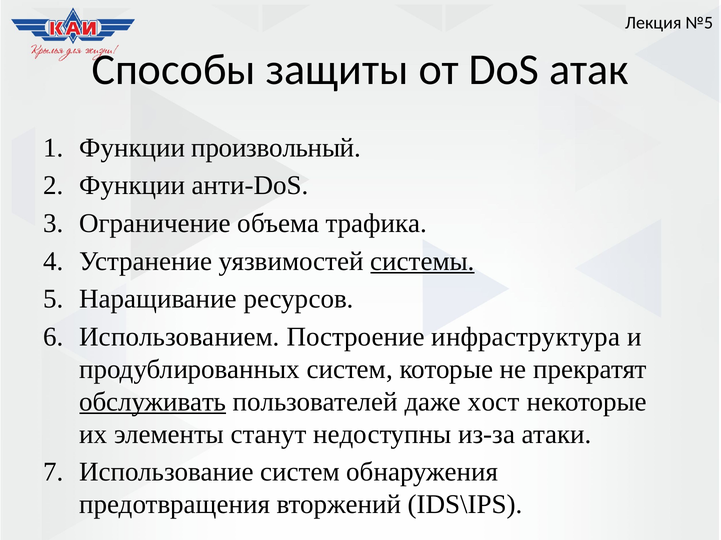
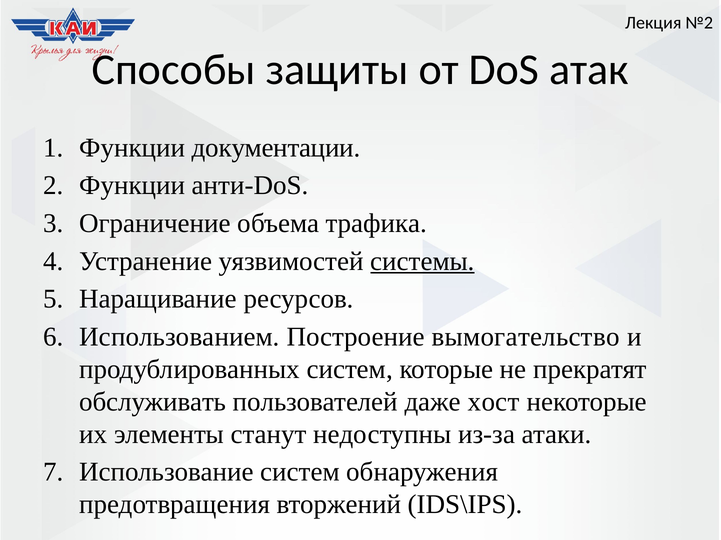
№5: №5 -> №2 (699, 23)
произвольный: произвольный -> документации (276, 148)
инфраструктура: инфраструктура -> вымогательство (526, 337)
обслуживать underline: present -> none (153, 402)
